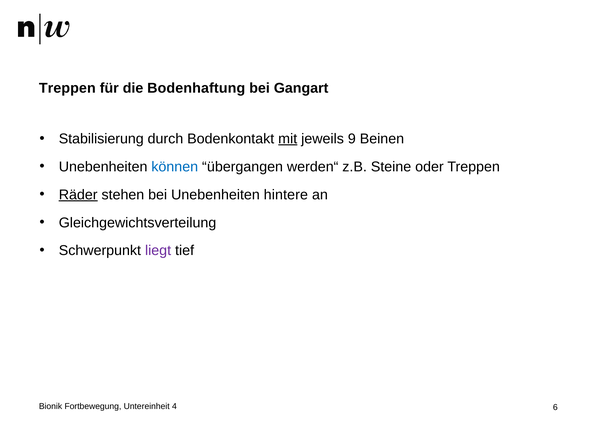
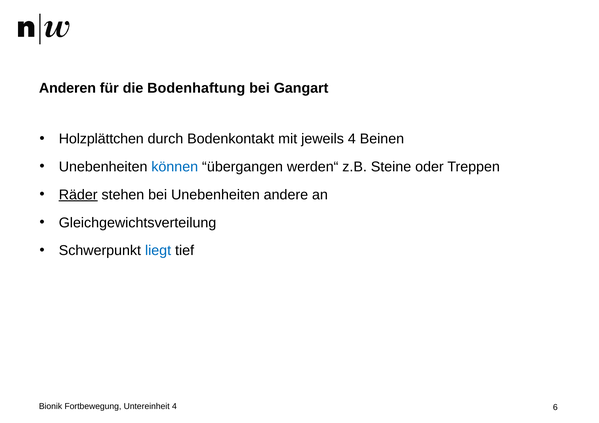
Treppen: Treppen -> Anderen (67, 88)
Stabilisierung: Stabilisierung -> Holzplättchen (101, 139)
mit underline: present -> none (288, 139)
jeweils 9: 9 -> 4 (352, 139)
hintere: hintere -> andere (286, 195)
liegt colour: purple -> blue (158, 251)
